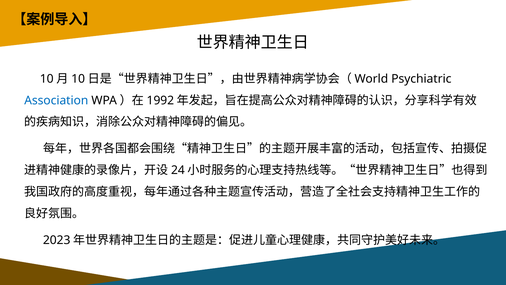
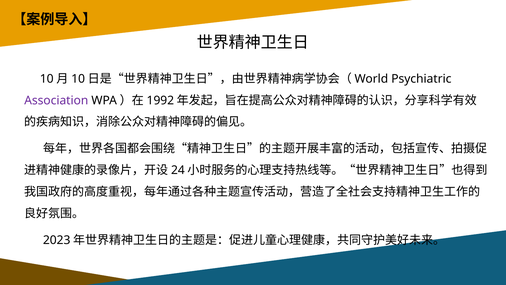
Association colour: blue -> purple (56, 100)
